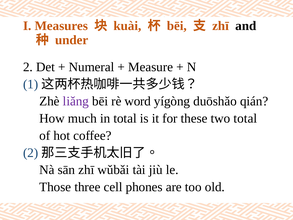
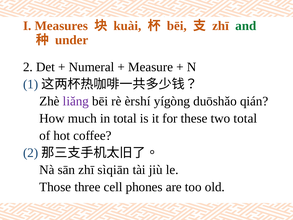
and colour: black -> green (246, 26)
word: word -> èrshí (138, 101)
wǔbǎi: wǔbǎi -> sìqiān (113, 170)
